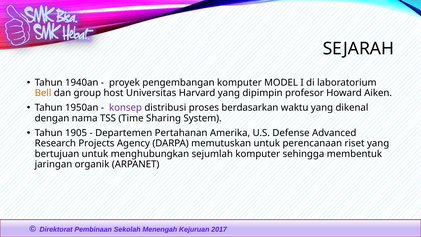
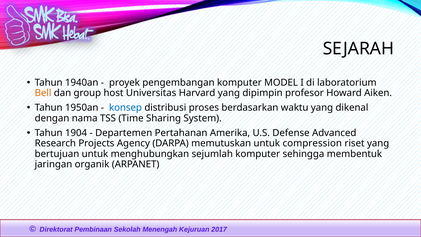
konsep colour: purple -> blue (125, 108)
1905: 1905 -> 1904 (76, 133)
perencanaan: perencanaan -> compression (312, 143)
